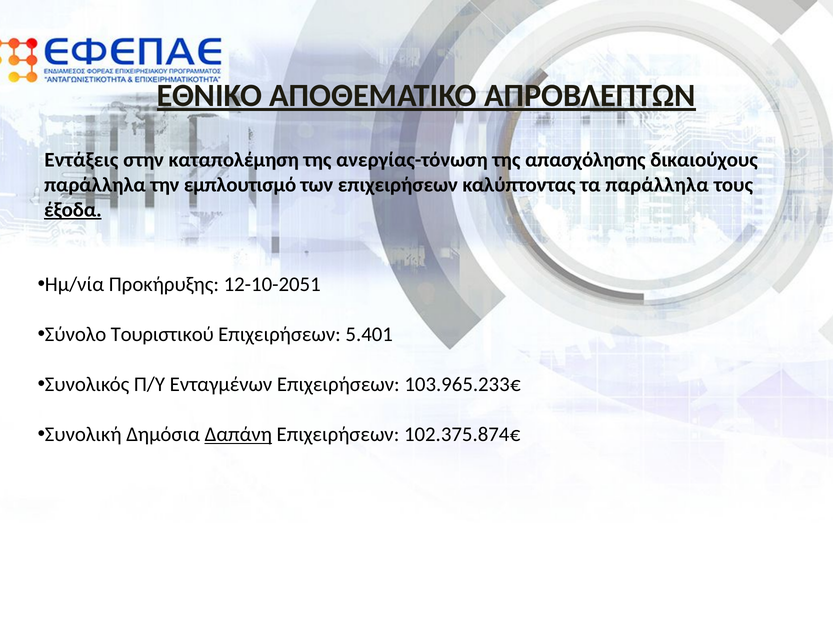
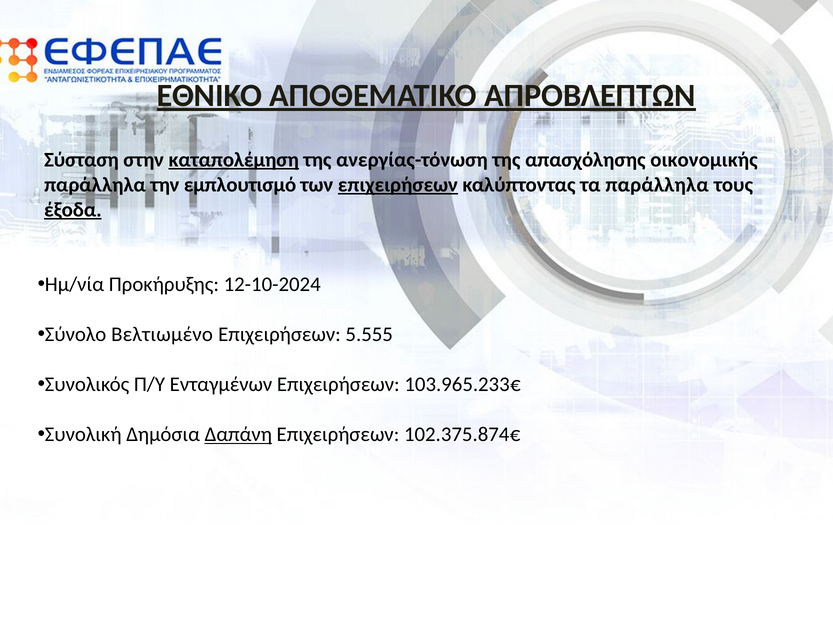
Εντάξεις: Εντάξεις -> Σύσταση (82, 160)
καταπολέμηση underline: none -> present (234, 160)
δικαιούχους: δικαιούχους -> οικονομικής (704, 160)
επιχειρήσεων underline: none -> present (398, 185)
12-10-2051: 12-10-2051 -> 12-10-2024 (272, 284)
Τουριστικού: Τουριστικού -> Βελτιωμένο (162, 334)
5.401: 5.401 -> 5.555 (369, 334)
